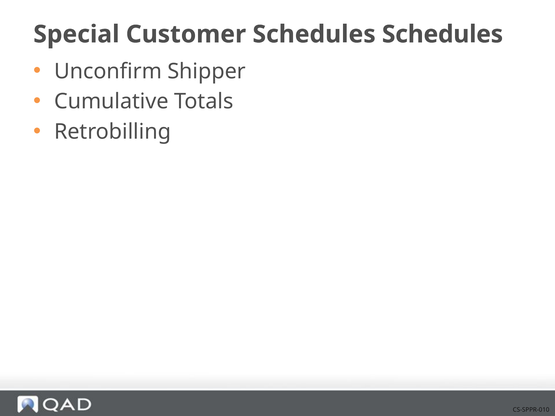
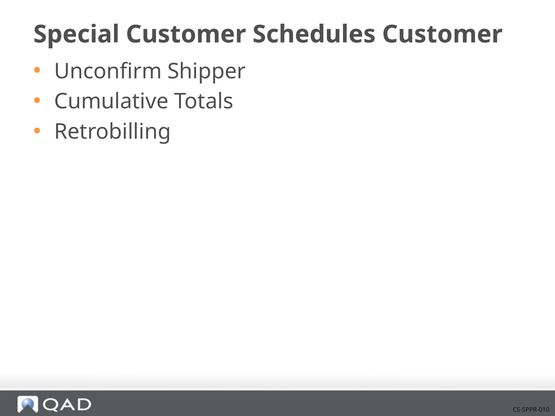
Schedules Schedules: Schedules -> Customer (442, 34)
